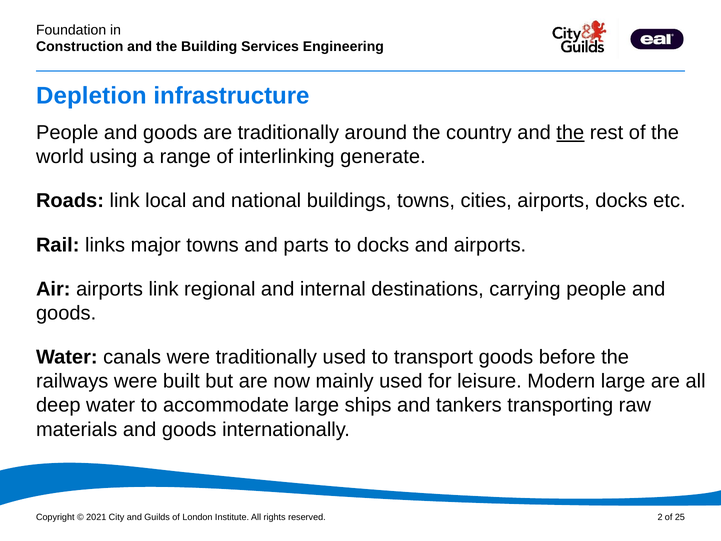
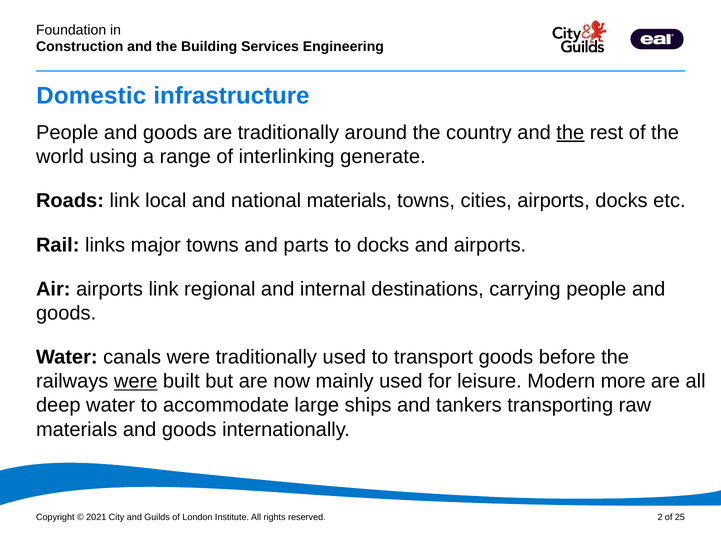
Depletion: Depletion -> Domestic (91, 96)
national buildings: buildings -> materials (349, 201)
were underline: none -> present (136, 381)
Modern large: large -> more (623, 381)
